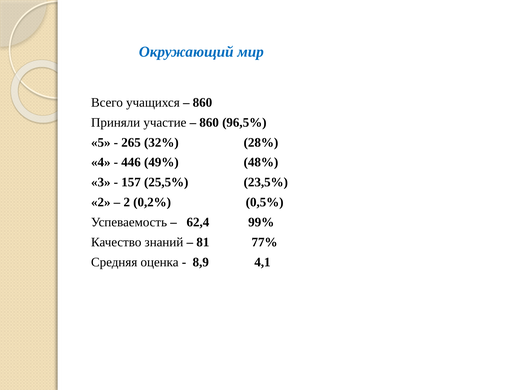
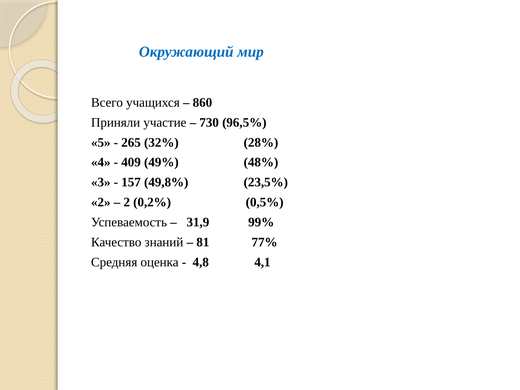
860: 860 -> 730 (209, 122)
446: 446 -> 409 (131, 162)
25,5%: 25,5% -> 49,8% (166, 182)
62,4: 62,4 -> 31,9 (198, 222)
8,9: 8,9 -> 4,8 (201, 262)
